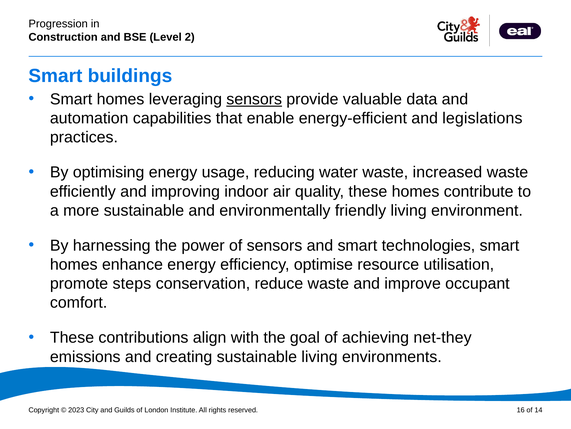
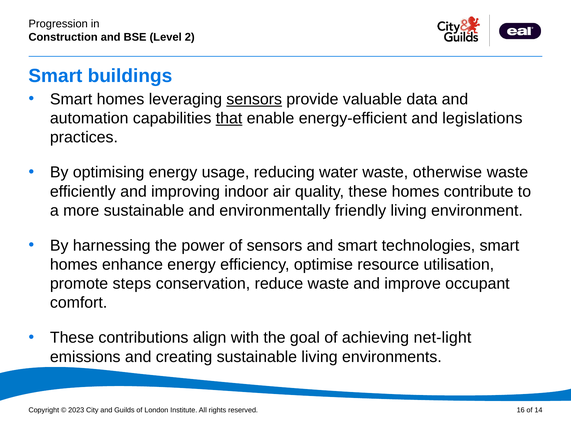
that underline: none -> present (229, 118)
increased: increased -> otherwise (447, 172)
net-they: net-they -> net-light (443, 337)
